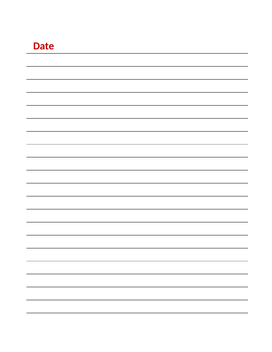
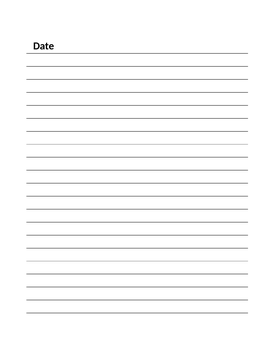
Date colour: red -> black (44, 46)
